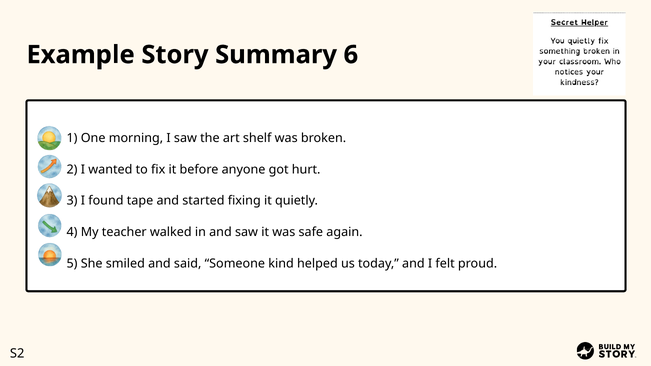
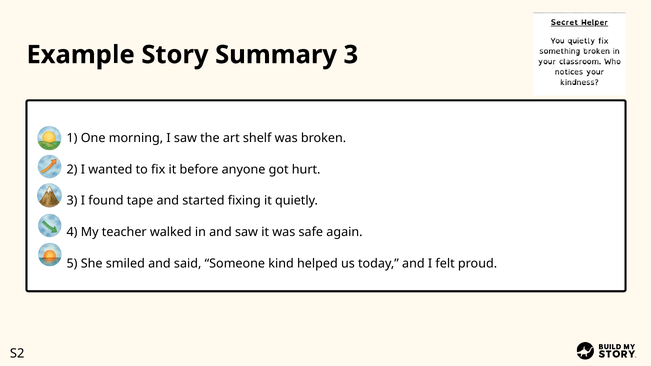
Summary 6: 6 -> 3 (351, 55)
